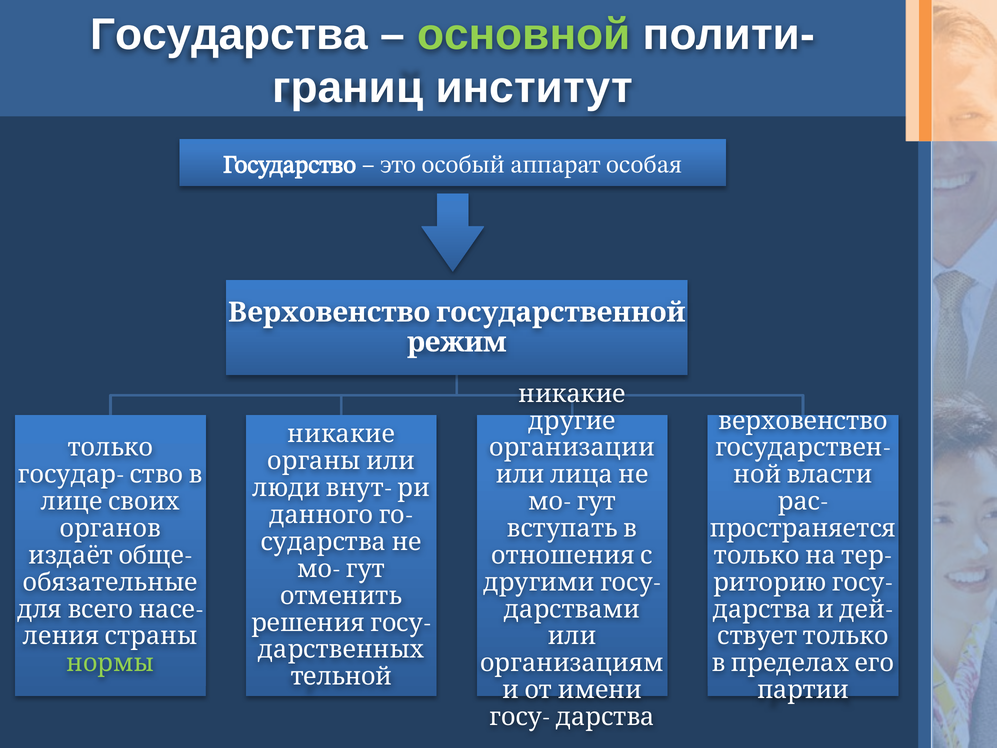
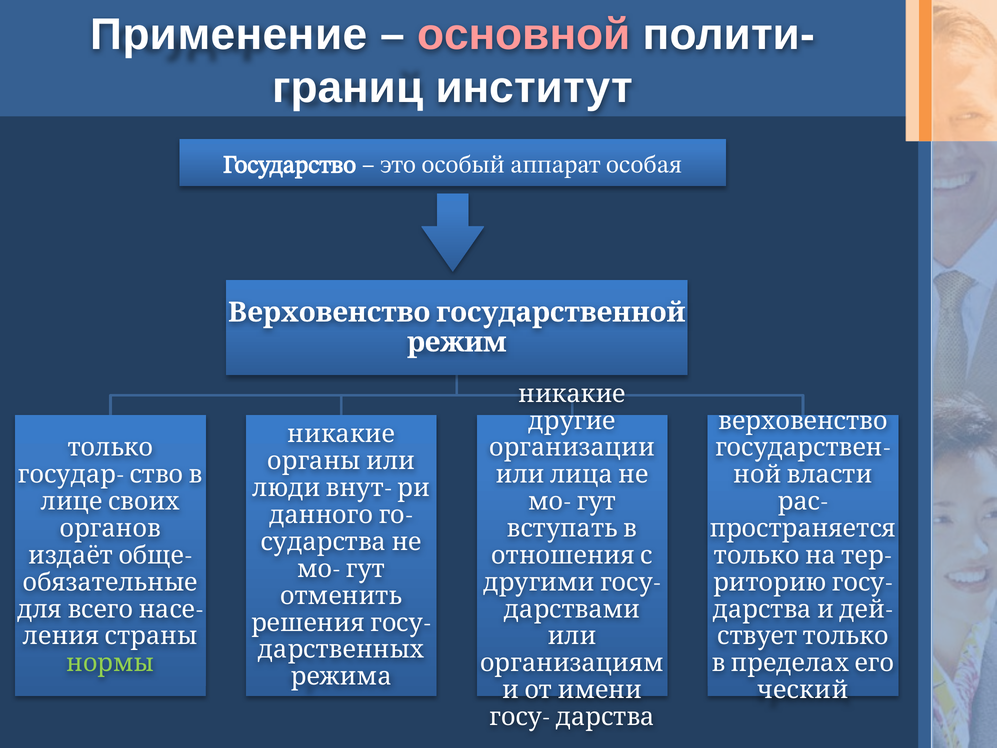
Государства: Государства -> Применение (229, 35)
основной colour: light green -> pink (524, 35)
тельной: тельной -> режима (341, 676)
партии: партии -> ческий (803, 690)
